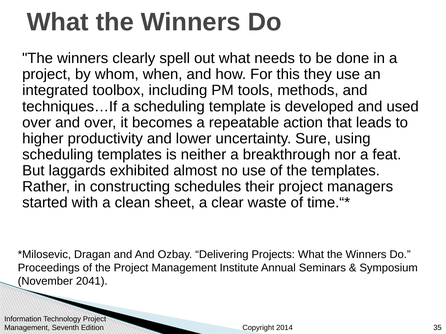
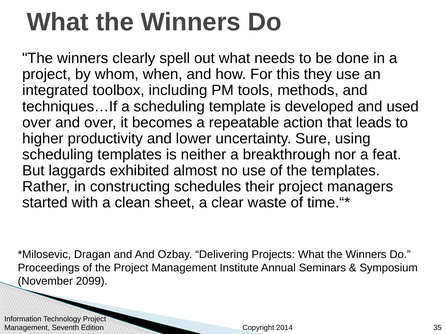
2041: 2041 -> 2099 (92, 282)
